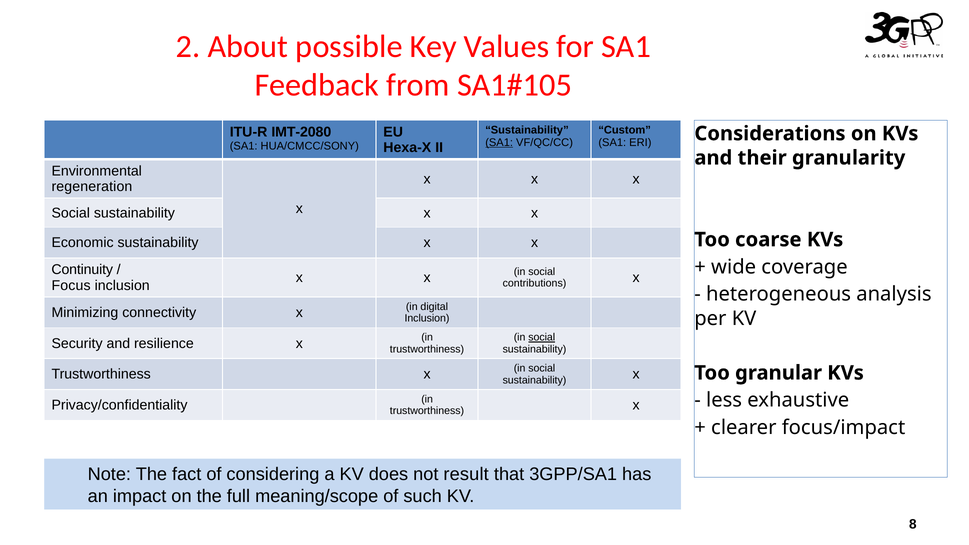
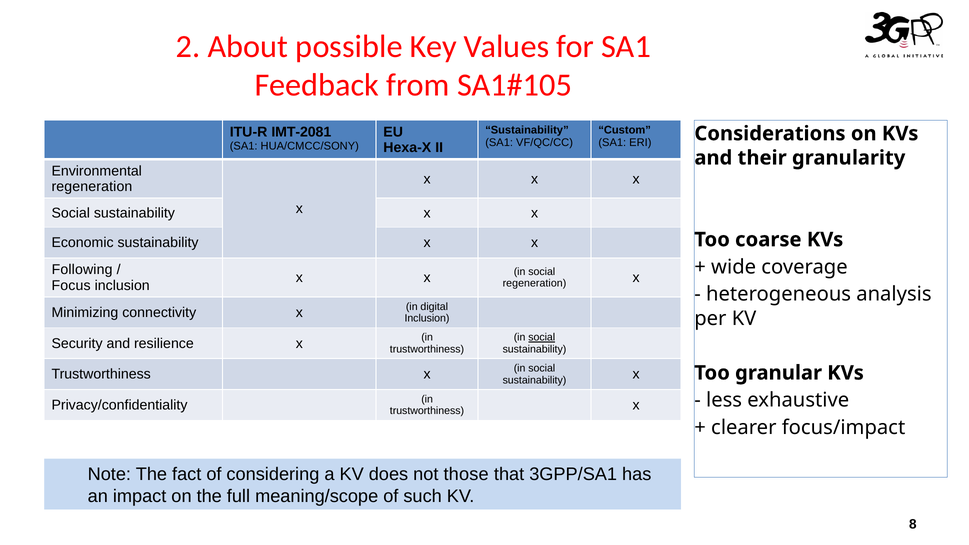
IMT-2080: IMT-2080 -> IMT-2081 (301, 132)
SA1 underline: present -> none (499, 142)
Continuity: Continuity -> Following (82, 270)
contributions: contributions -> regeneration (534, 284)
result: result -> those (466, 474)
